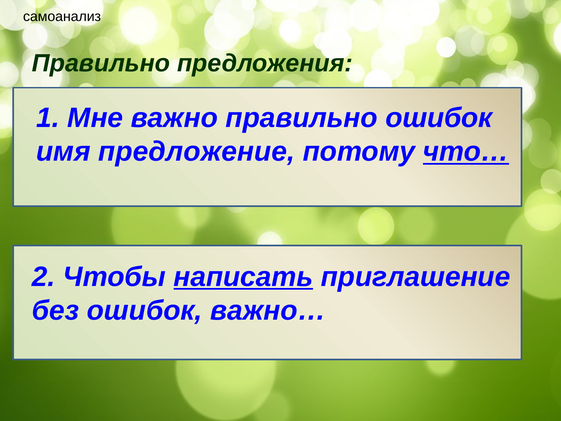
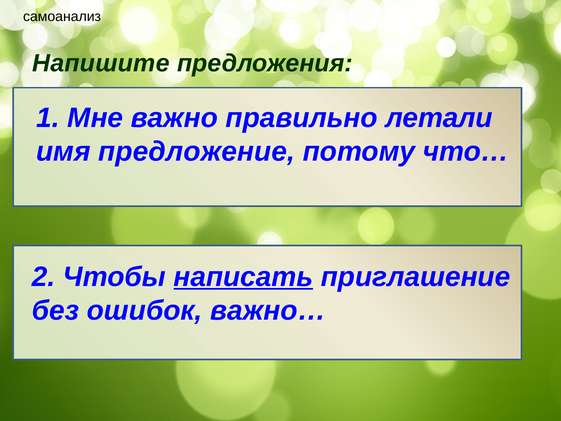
Правильно: Правильно -> Напишите (101, 63)
правильно ошибок: ошибок -> летали (439, 118)
что… underline: present -> none (466, 152)
